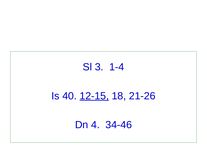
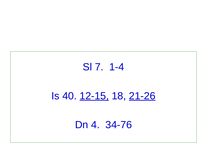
3: 3 -> 7 (99, 67)
21-26 underline: none -> present (142, 96)
34-46: 34-46 -> 34-76 (119, 125)
